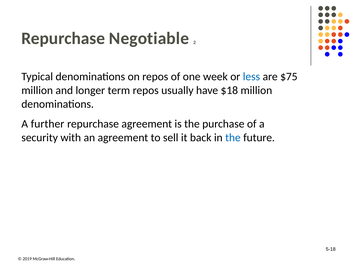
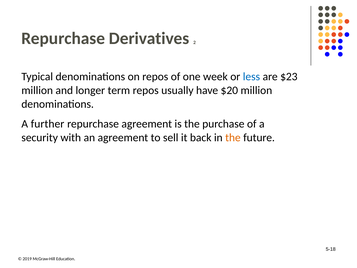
Negotiable: Negotiable -> Derivatives (149, 38)
$75: $75 -> $23 (289, 77)
$18: $18 -> $20 (229, 90)
the colour: blue -> orange (233, 137)
